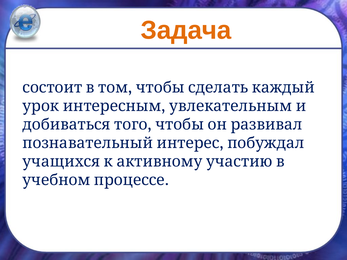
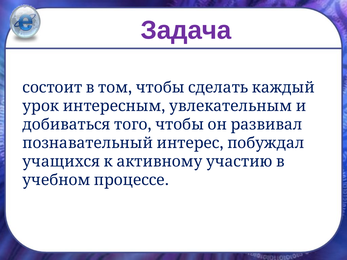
Задача colour: orange -> purple (186, 30)
